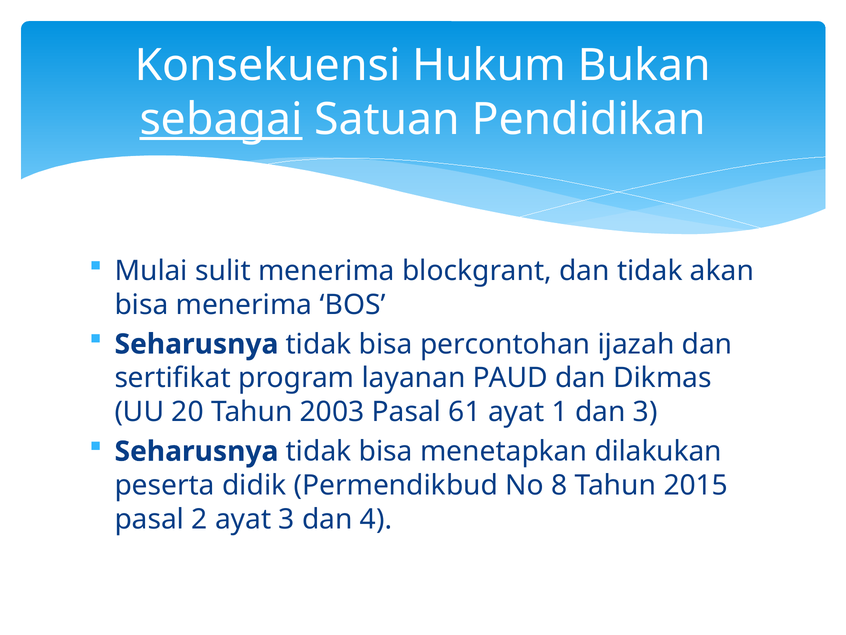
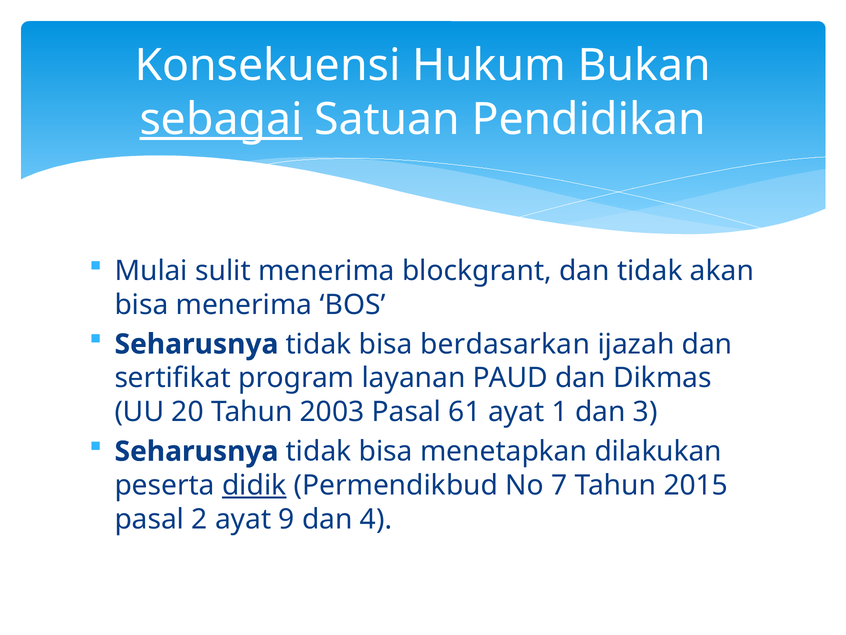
percontohan: percontohan -> berdasarkan (505, 344)
didik underline: none -> present (254, 485)
8: 8 -> 7 (559, 485)
ayat 3: 3 -> 9 (287, 519)
